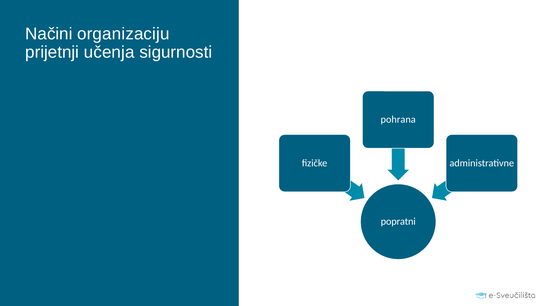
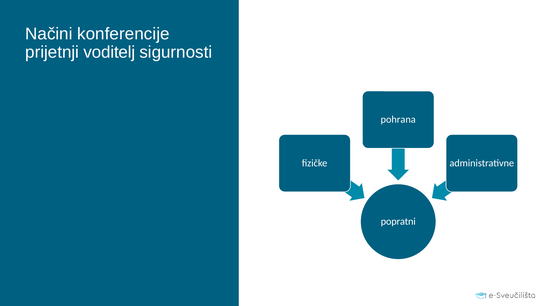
organizaciju: organizaciju -> konferencije (123, 34)
učenja: učenja -> voditelj (109, 52)
